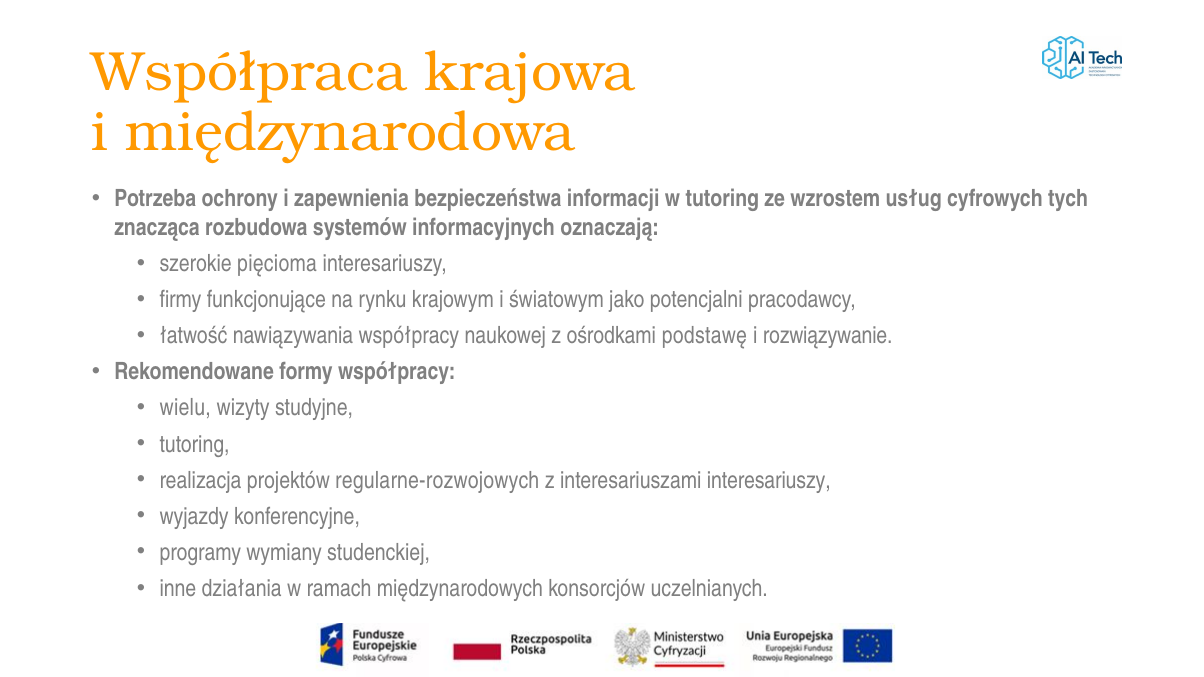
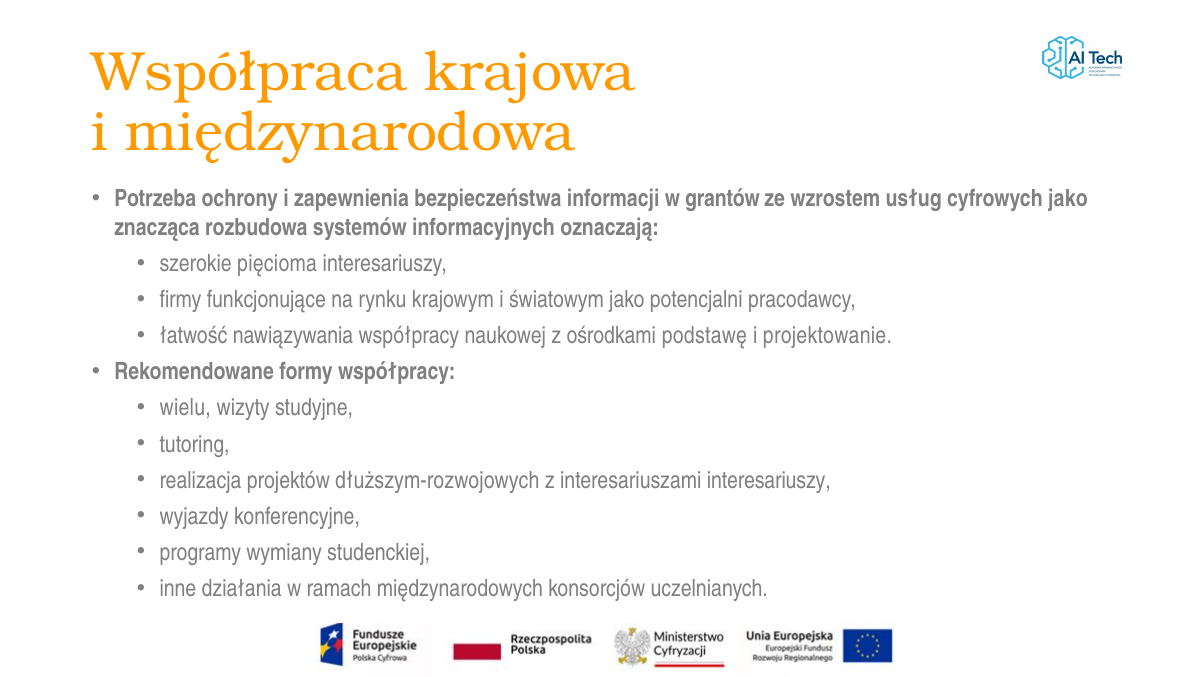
w tutoring: tutoring -> grantów (722, 199)
cyfrowych tych: tych -> jako (1068, 199)
rozwiązywanie: rozwiązywanie -> projektowanie (827, 336)
regularne-rozwojowych: regularne-rozwojowych -> dłuższym-rozwojowych (437, 480)
